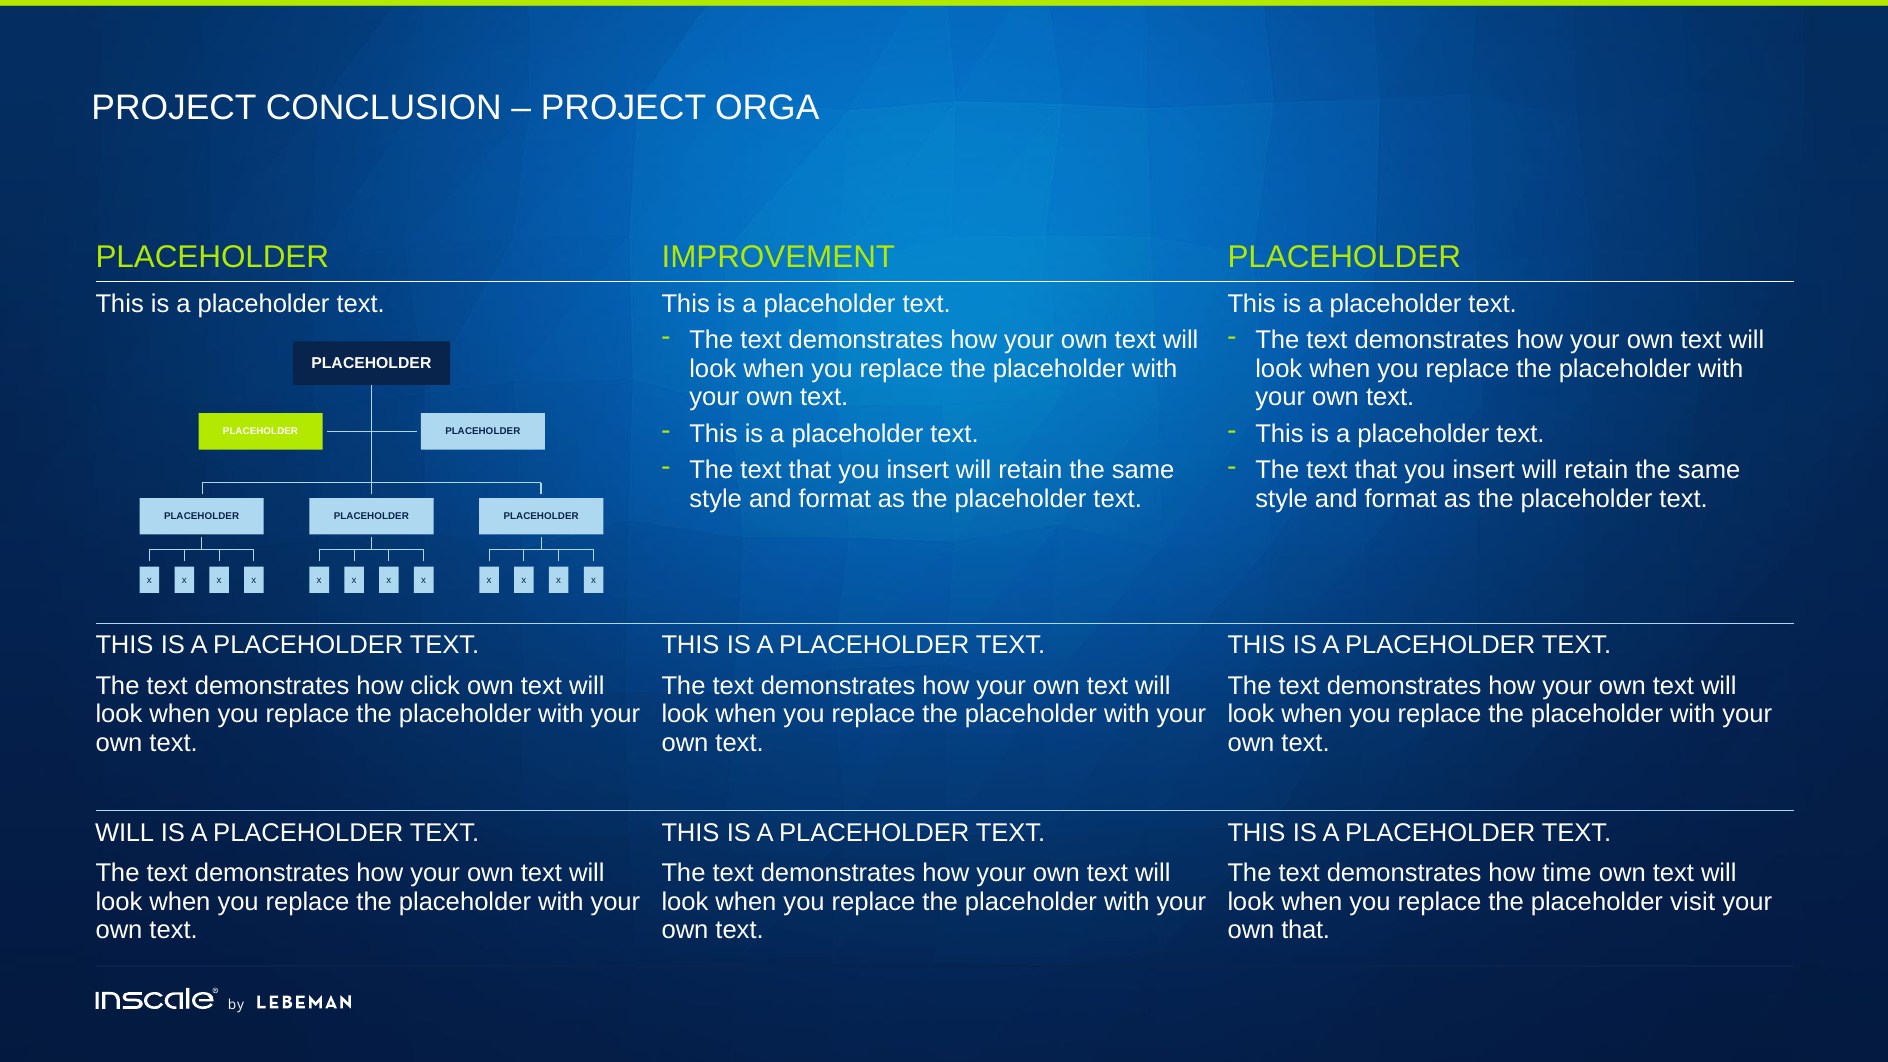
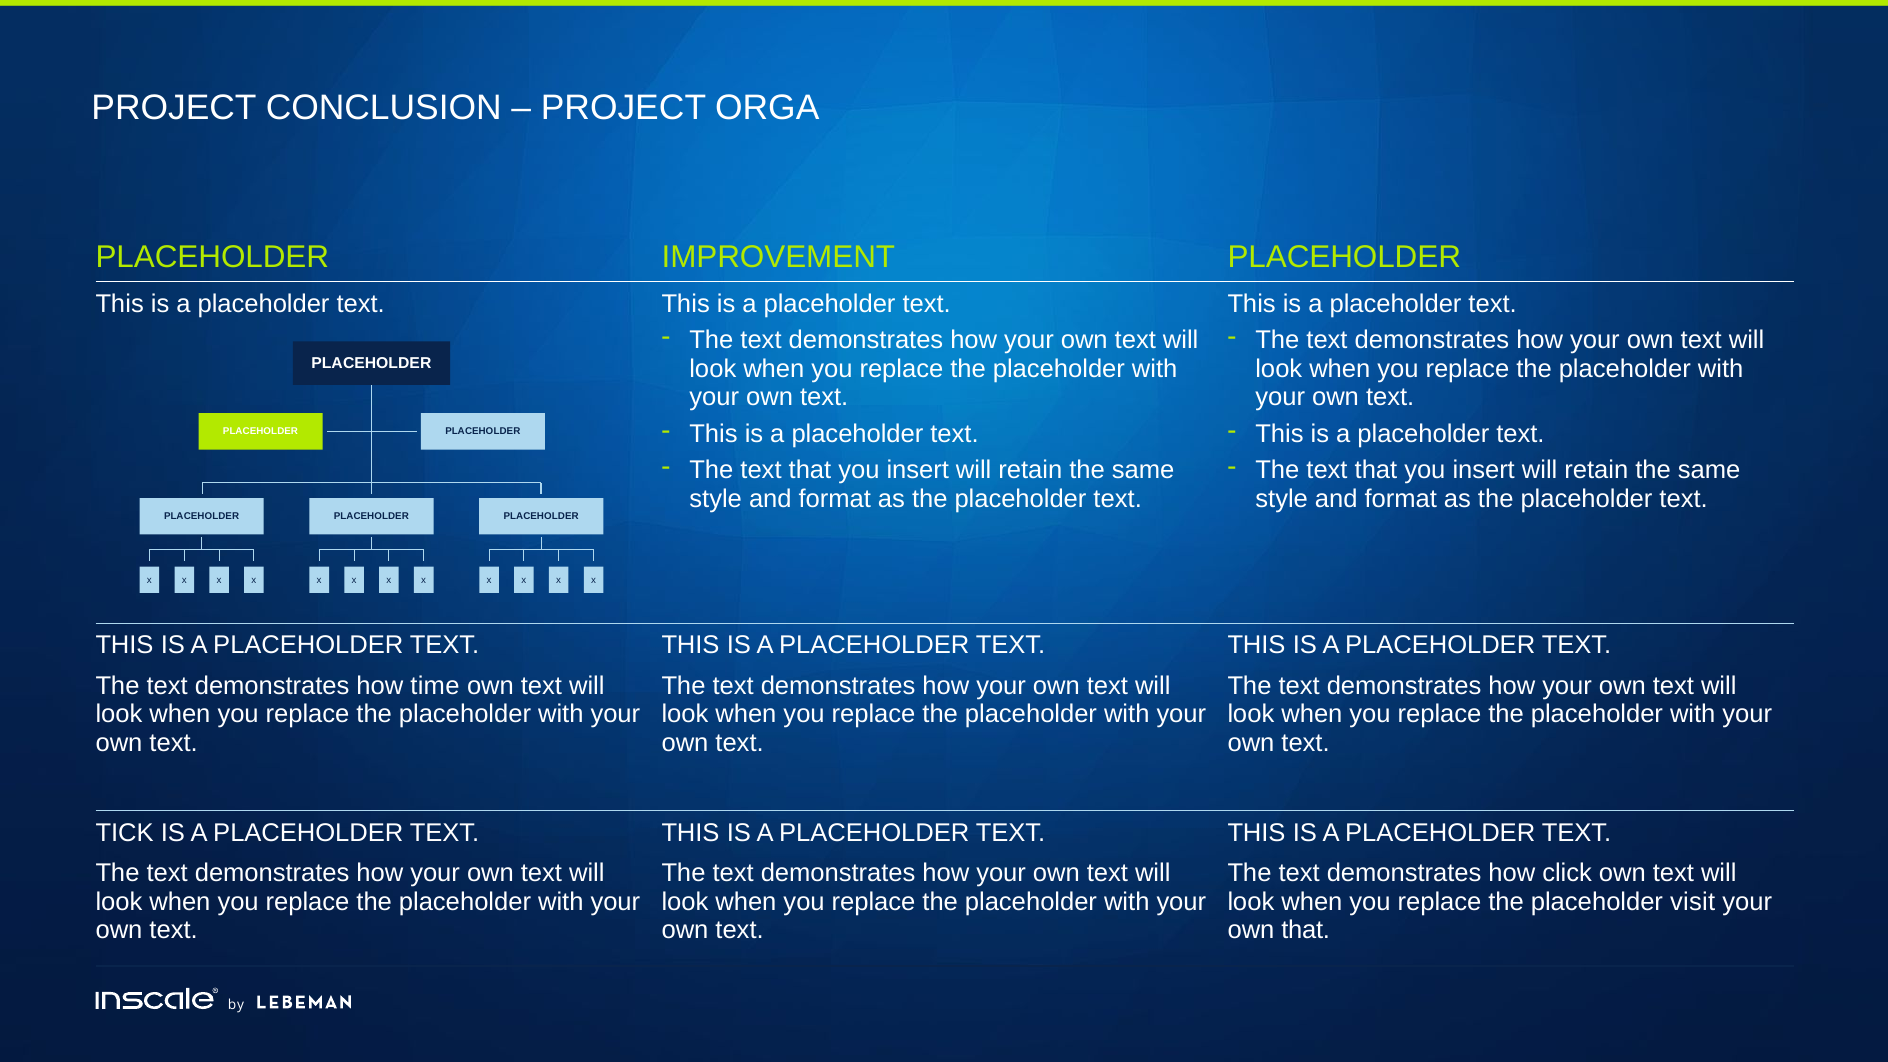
click: click -> time (435, 686)
WILL: WILL -> TICK (125, 833)
time: time -> click (1567, 873)
